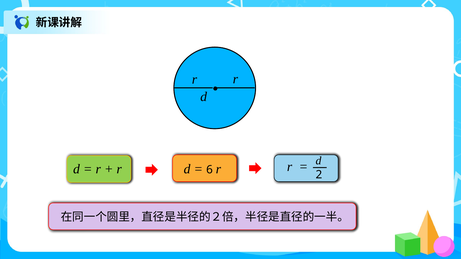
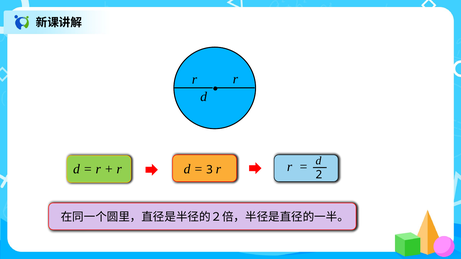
6: 6 -> 3 (210, 170)
